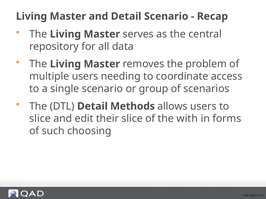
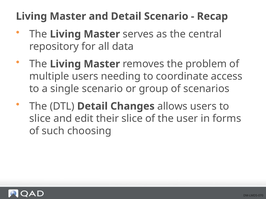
Methods: Methods -> Changes (132, 106)
with: with -> user (187, 119)
